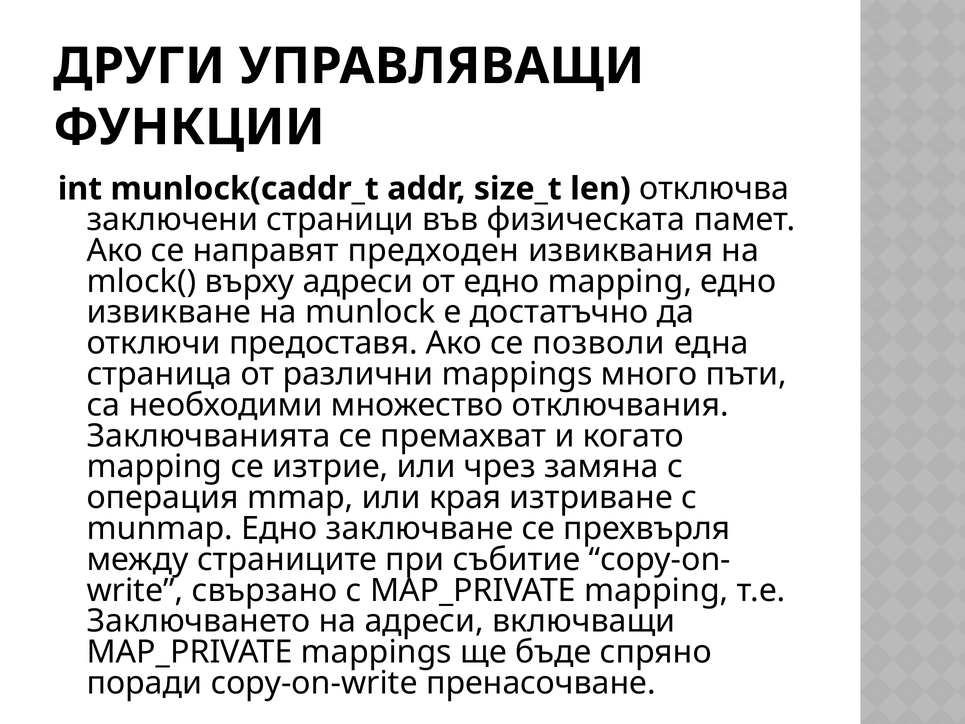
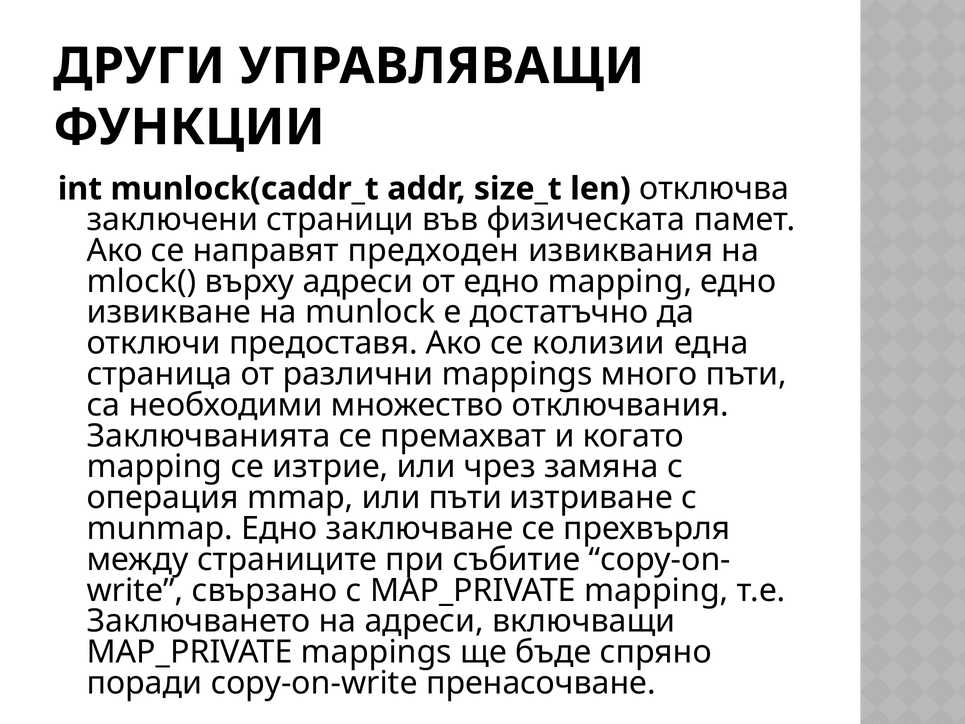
позволи: позволи -> колизии (599, 343)
или края: края -> пъти (465, 498)
